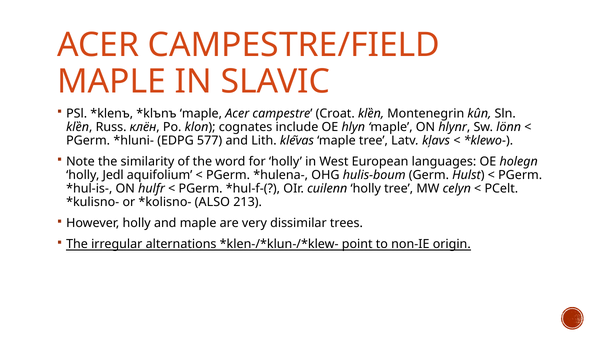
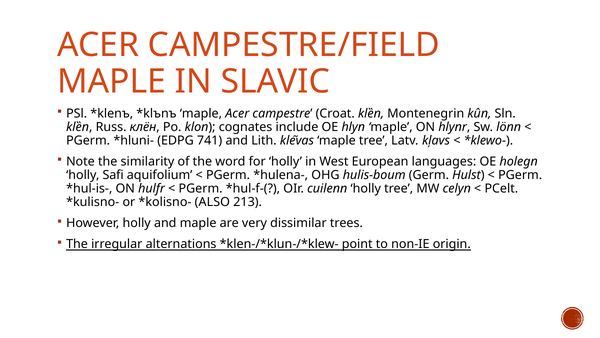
577: 577 -> 741 (210, 140)
Jedl: Jedl -> Safi (113, 175)
